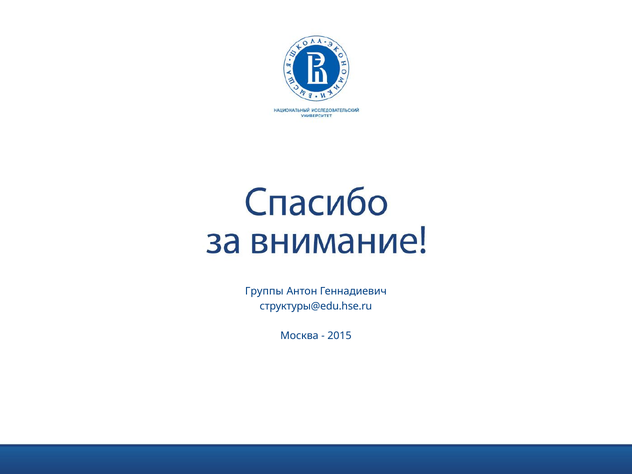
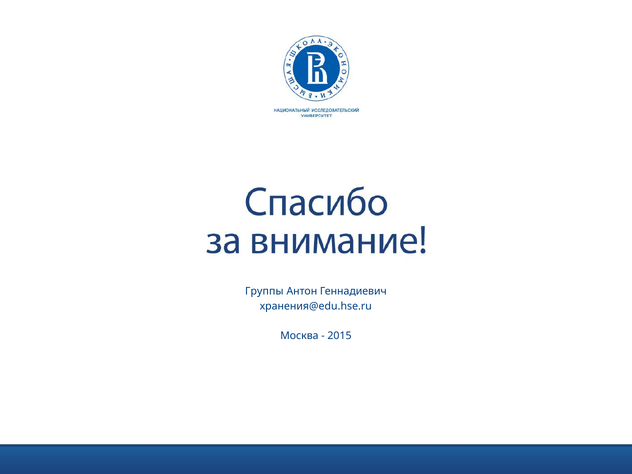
структуры@edu.hse.ru: структуры@edu.hse.ru -> хранения@edu.hse.ru (316, 306)
